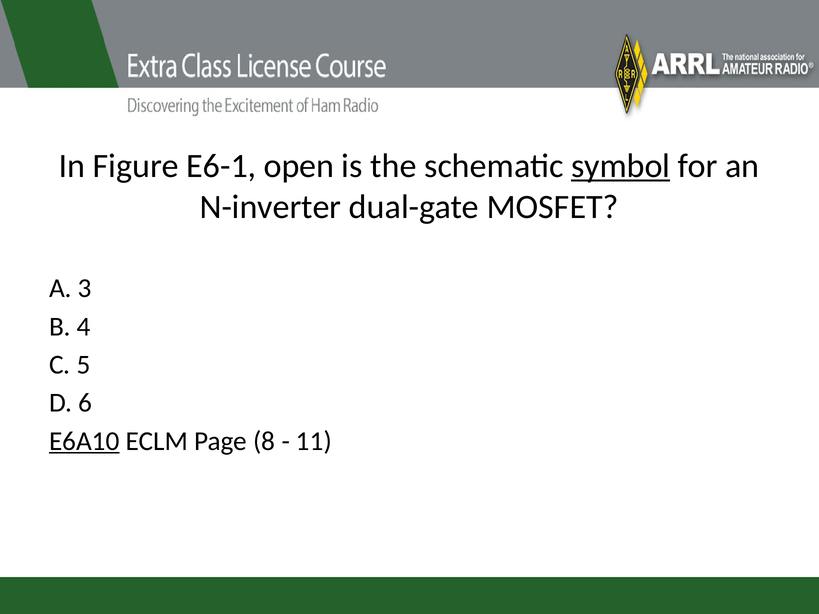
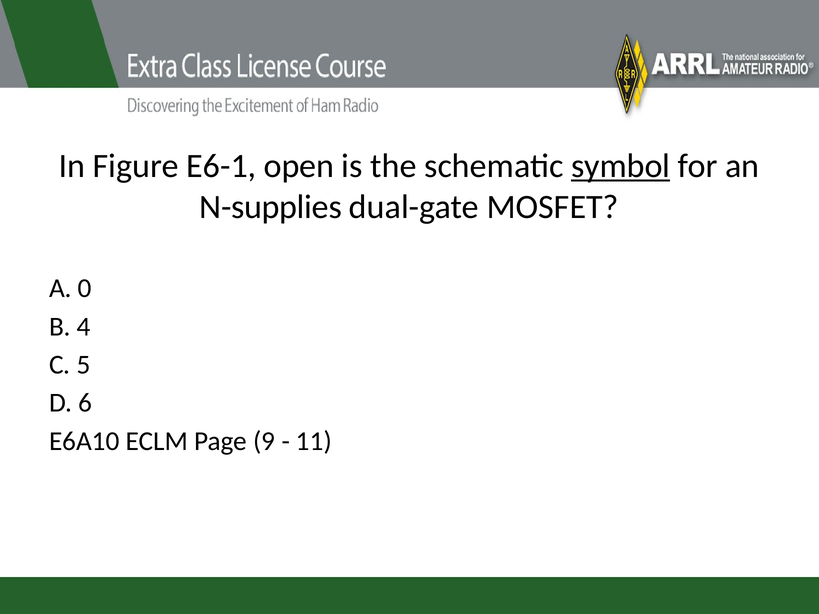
N-inverter: N-inverter -> N-supplies (271, 207)
3: 3 -> 0 (85, 289)
E6A10 underline: present -> none (84, 441)
8: 8 -> 9 (264, 441)
